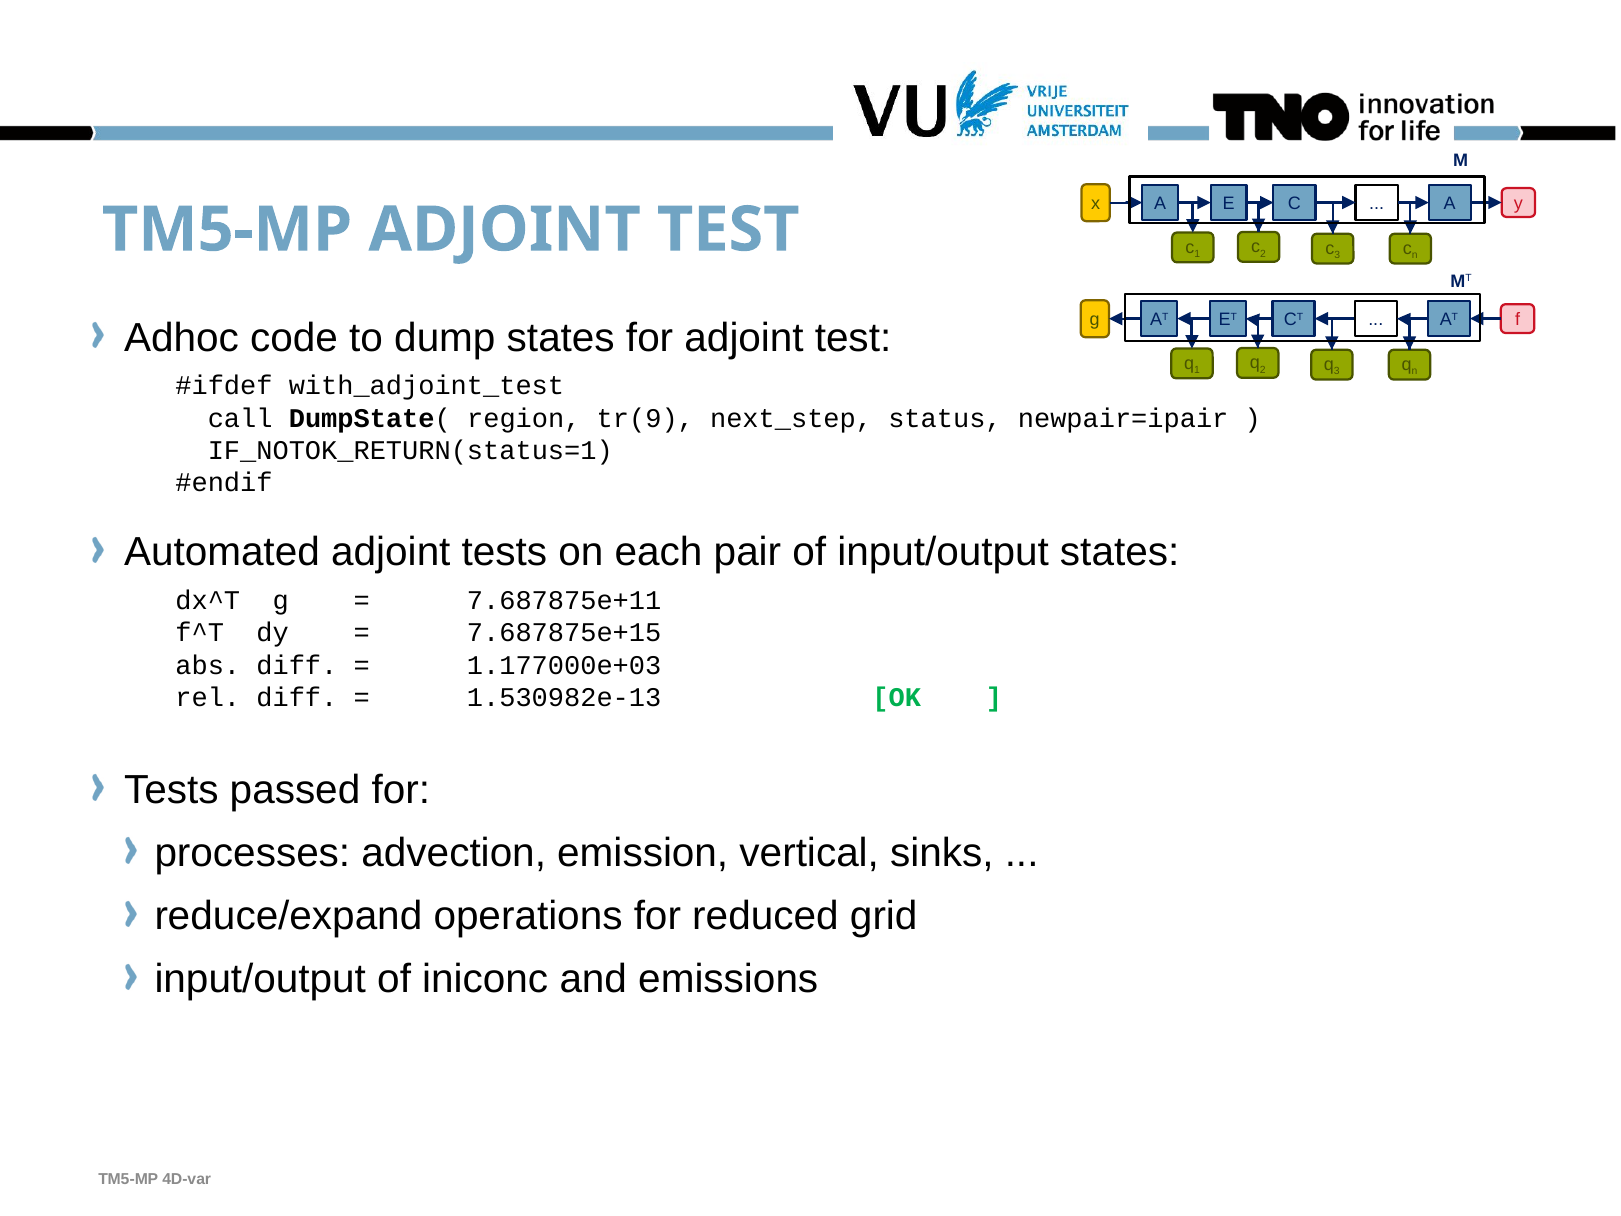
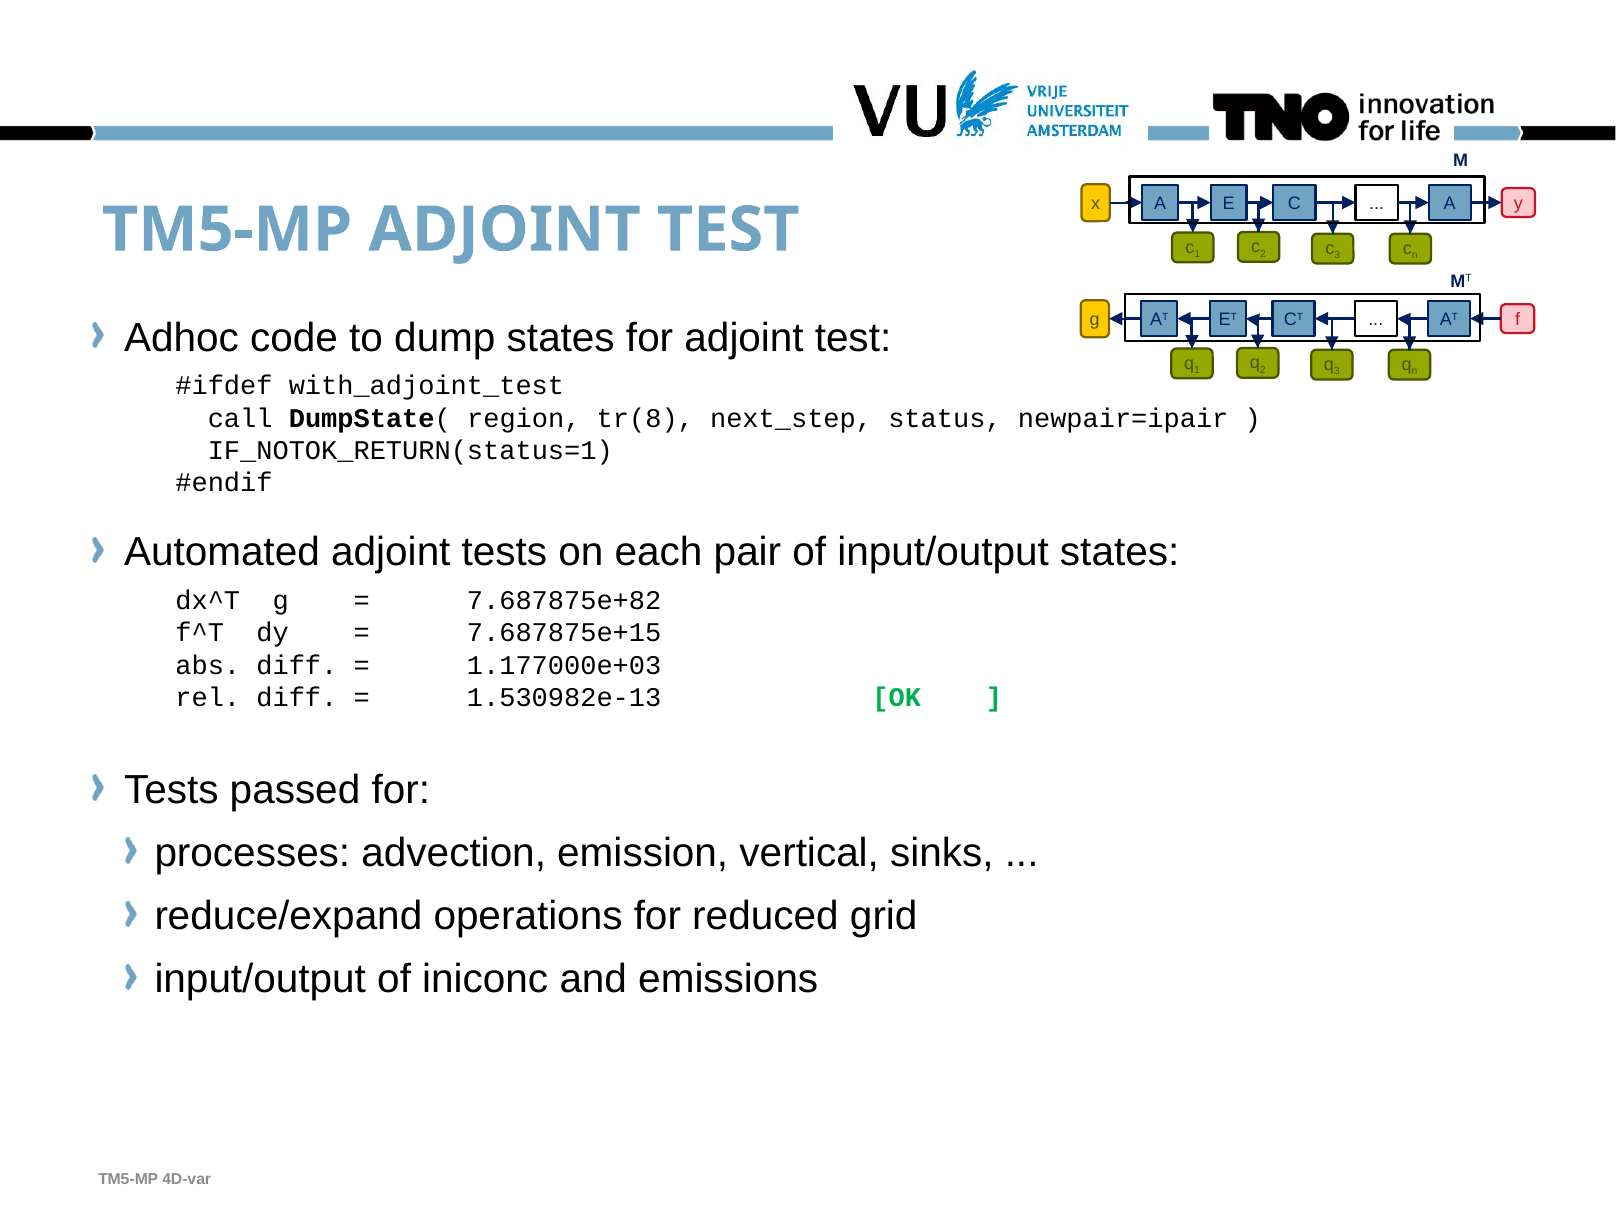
tr(9: tr(9 -> tr(8 (645, 418)
7.687875e+11: 7.687875e+11 -> 7.687875e+82 (564, 600)
